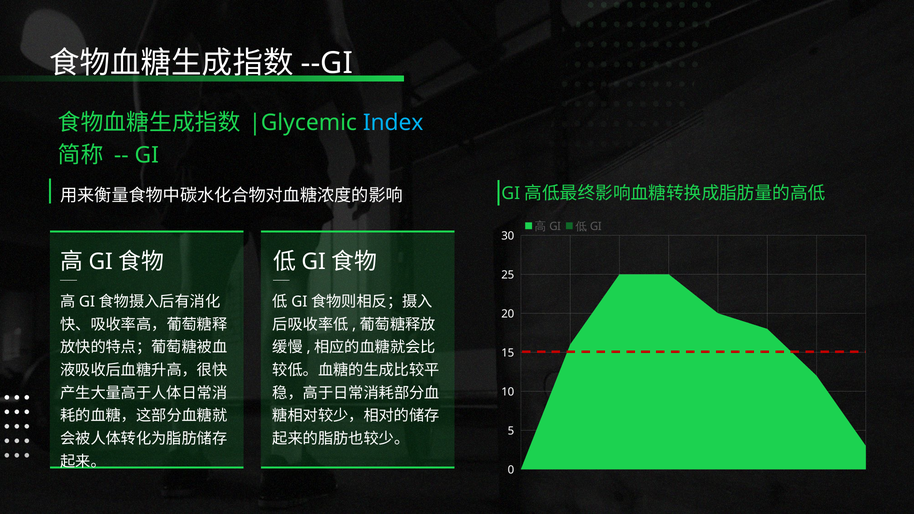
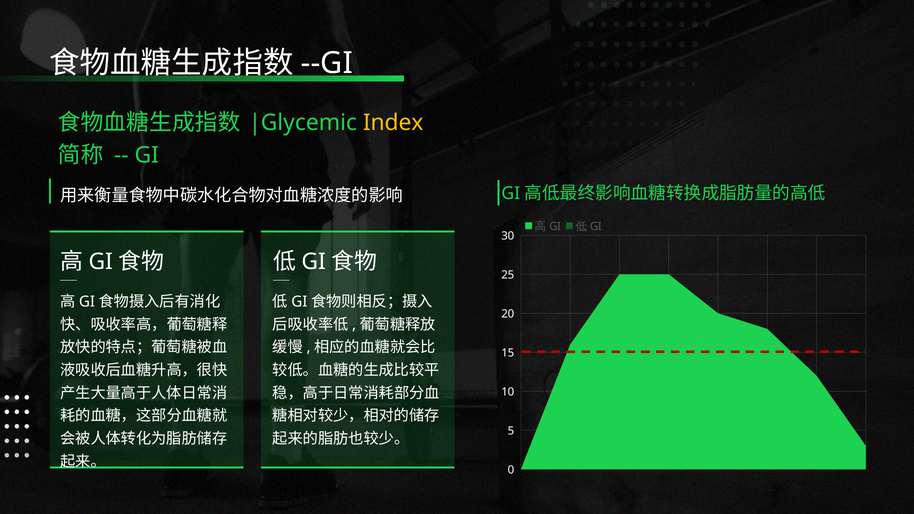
Index colour: light blue -> yellow (393, 123)
